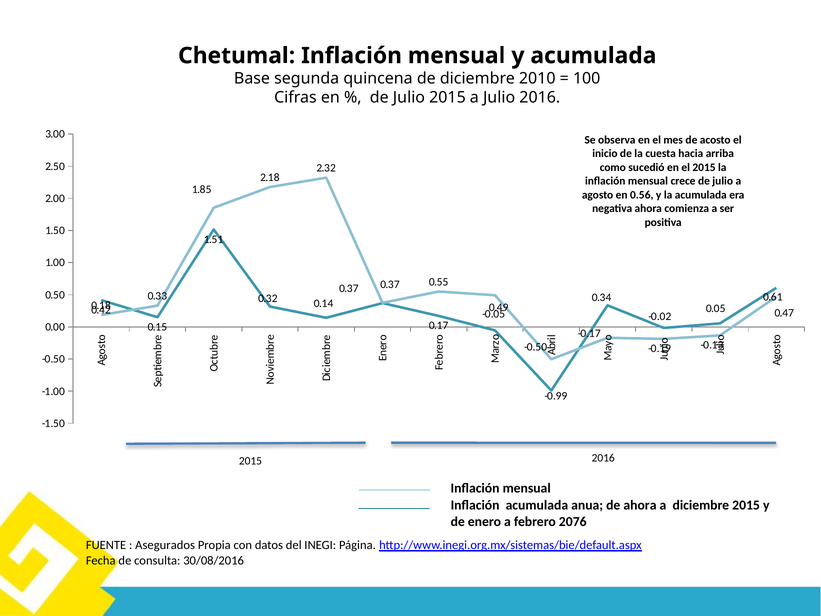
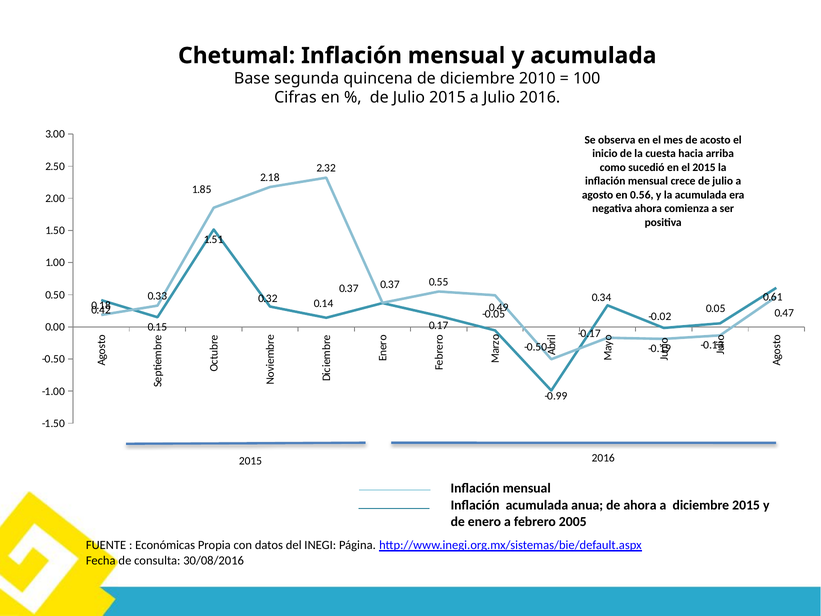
2076: 2076 -> 2005 (573, 522)
Asegurados: Asegurados -> Económicas (165, 545)
